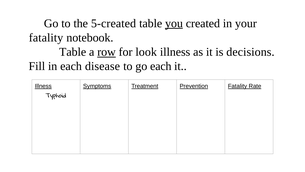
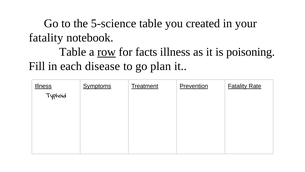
5-created: 5-created -> 5-science (114, 23)
you underline: present -> none (174, 23)
look: look -> facts (146, 52)
decisions: decisions -> poisoning (251, 52)
go each: each -> plan (161, 66)
